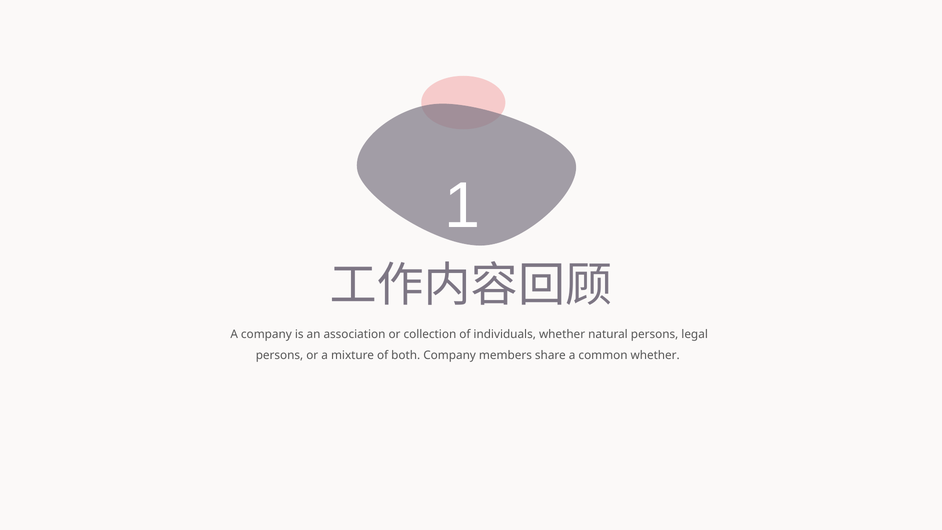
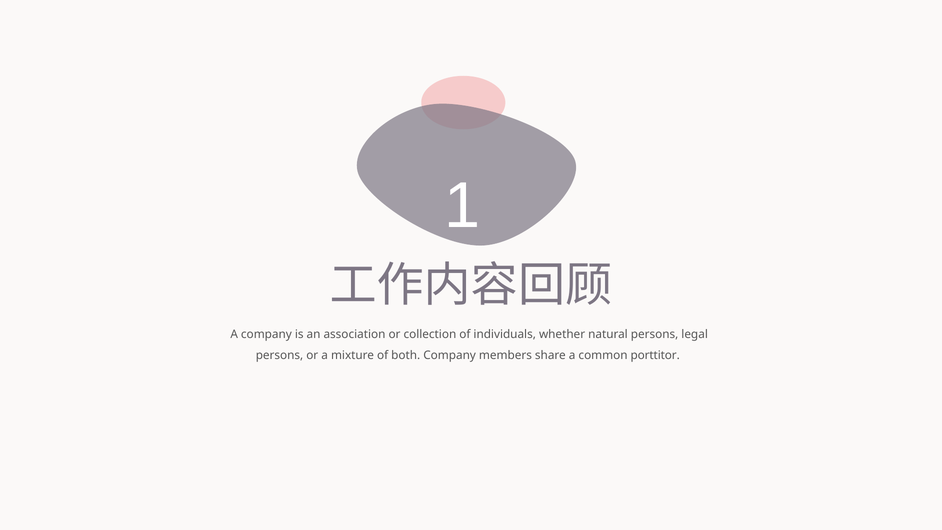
common whether: whether -> porttitor (655, 355)
